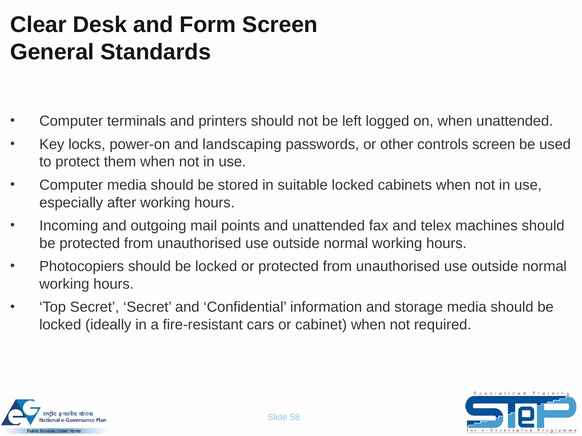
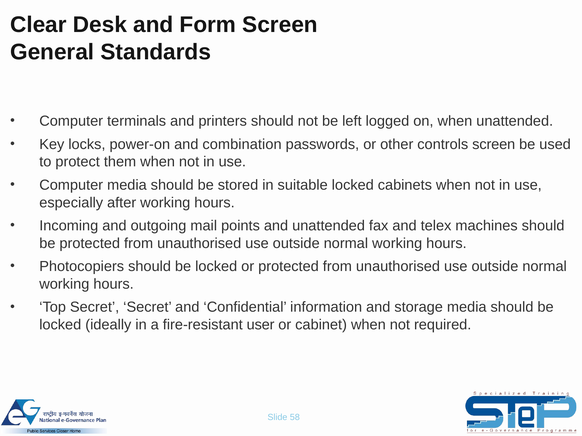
landscaping: landscaping -> combination (242, 145)
cars: cars -> user (261, 325)
